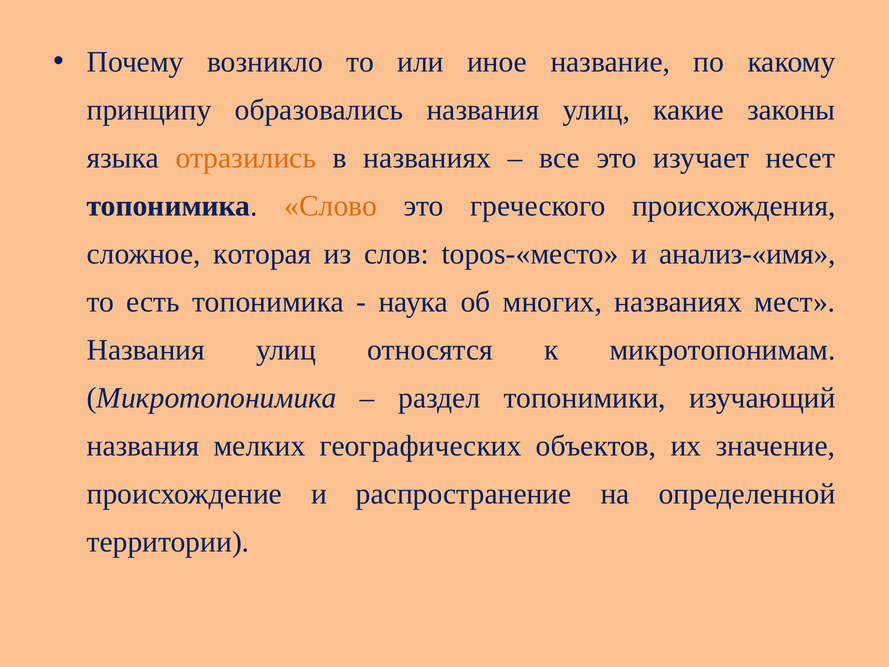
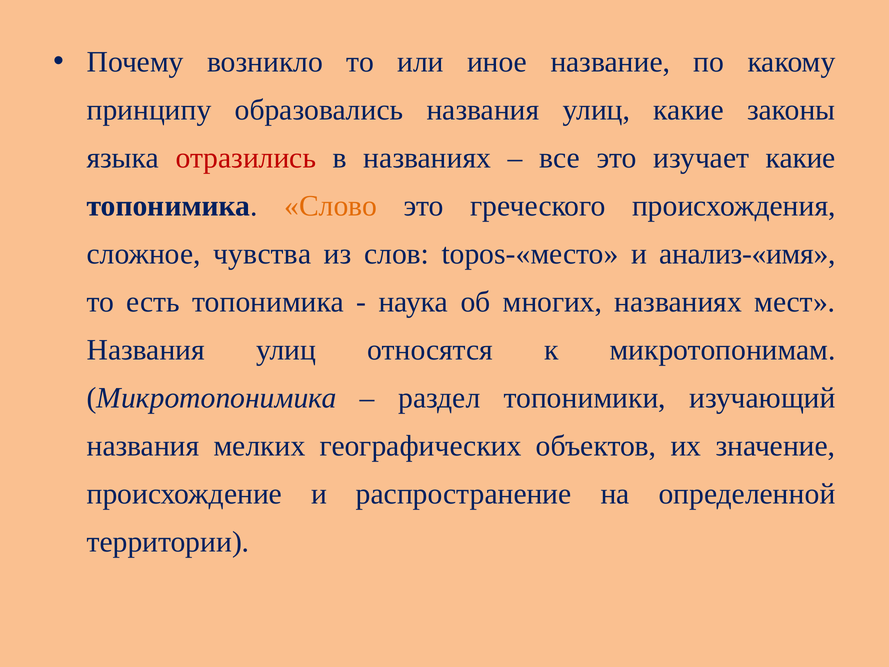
отразились colour: orange -> red (246, 158)
изучает несет: несет -> какие (801, 158)
которая: которая -> чувства (262, 254)
